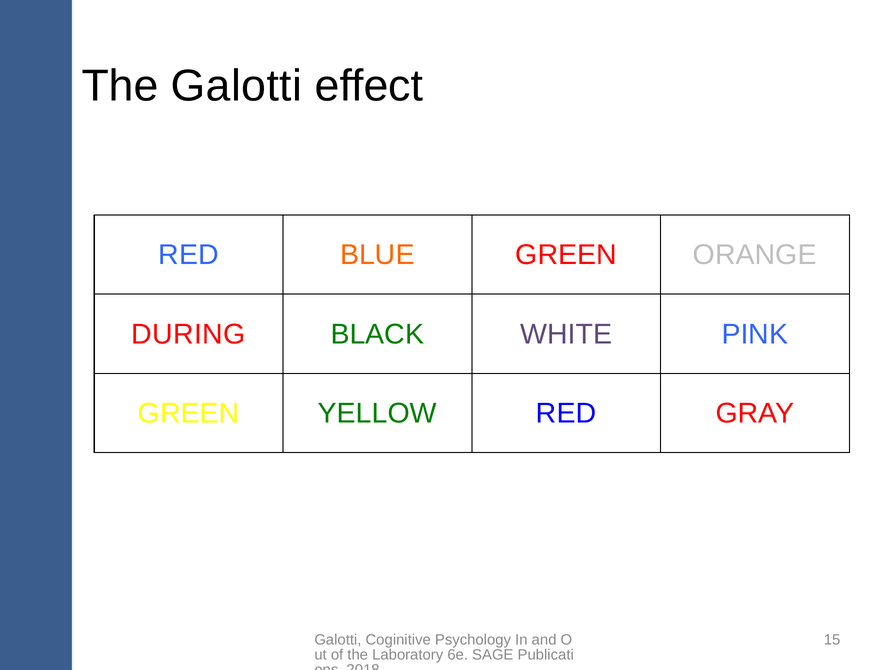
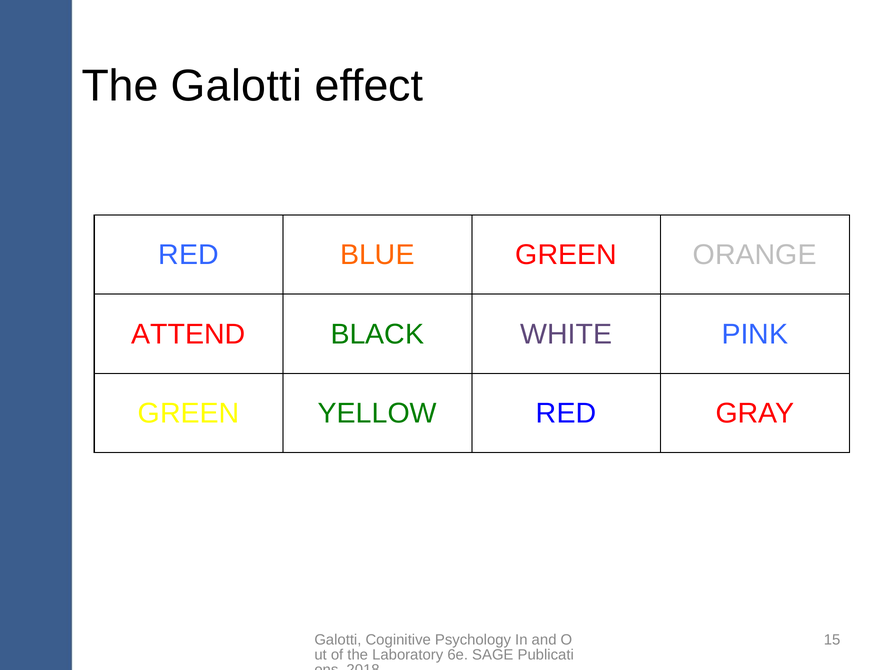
DURING: DURING -> ATTEND (189, 335)
